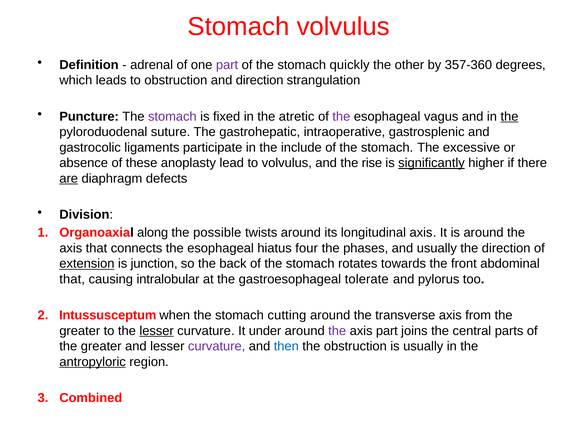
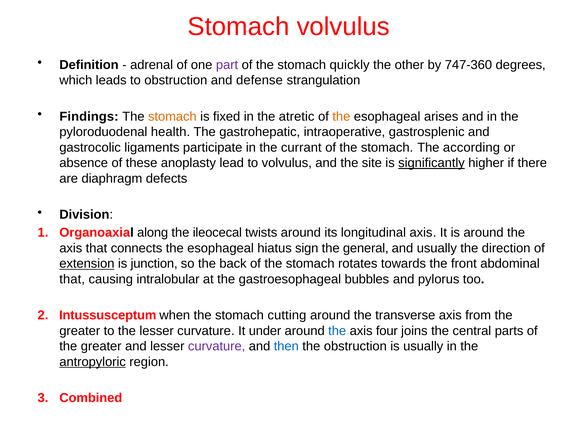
357-360: 357-360 -> 747-360 (468, 65)
and direction: direction -> defense (259, 80)
Puncture: Puncture -> Findings (89, 116)
stomach colour: purple -> orange (172, 116)
the colour: purple -> orange (341, 116)
vagus: vagus -> arises (441, 116)
the underline: present -> none (509, 116)
suture: suture -> health (171, 132)
include: include -> currant (301, 147)
excessive: excessive -> according (471, 147)
rise: rise -> site (372, 163)
are underline: present -> none (69, 178)
possible: possible -> ileocecal (217, 233)
four: four -> sign (307, 248)
phases: phases -> general (366, 248)
tolerate: tolerate -> bubbles (367, 279)
lesser underline: present -> none (157, 331)
the colour: purple -> blue (337, 331)
axis part: part -> four (387, 331)
